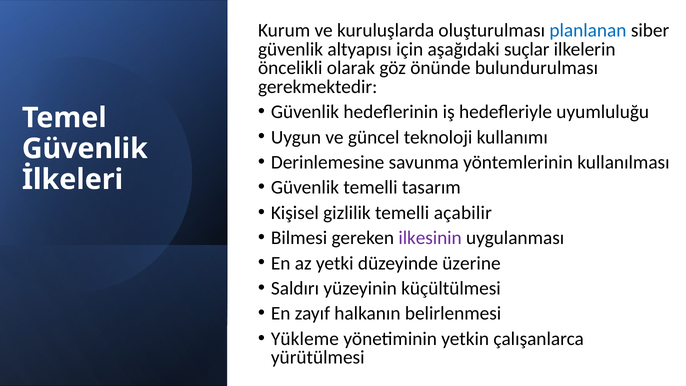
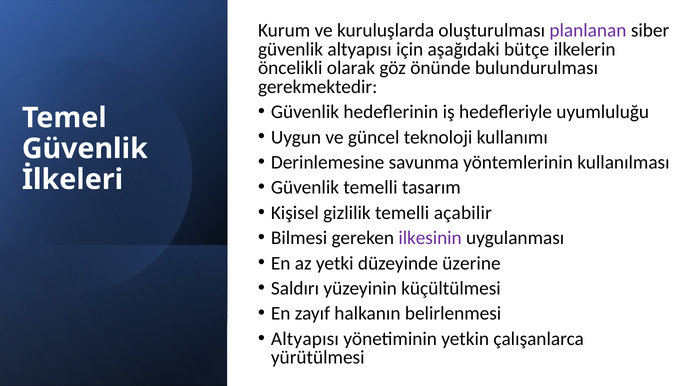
planlanan colour: blue -> purple (588, 30)
suçlar: suçlar -> bütçe (527, 49)
Yükleme: Yükleme -> Altyapısı (305, 339)
